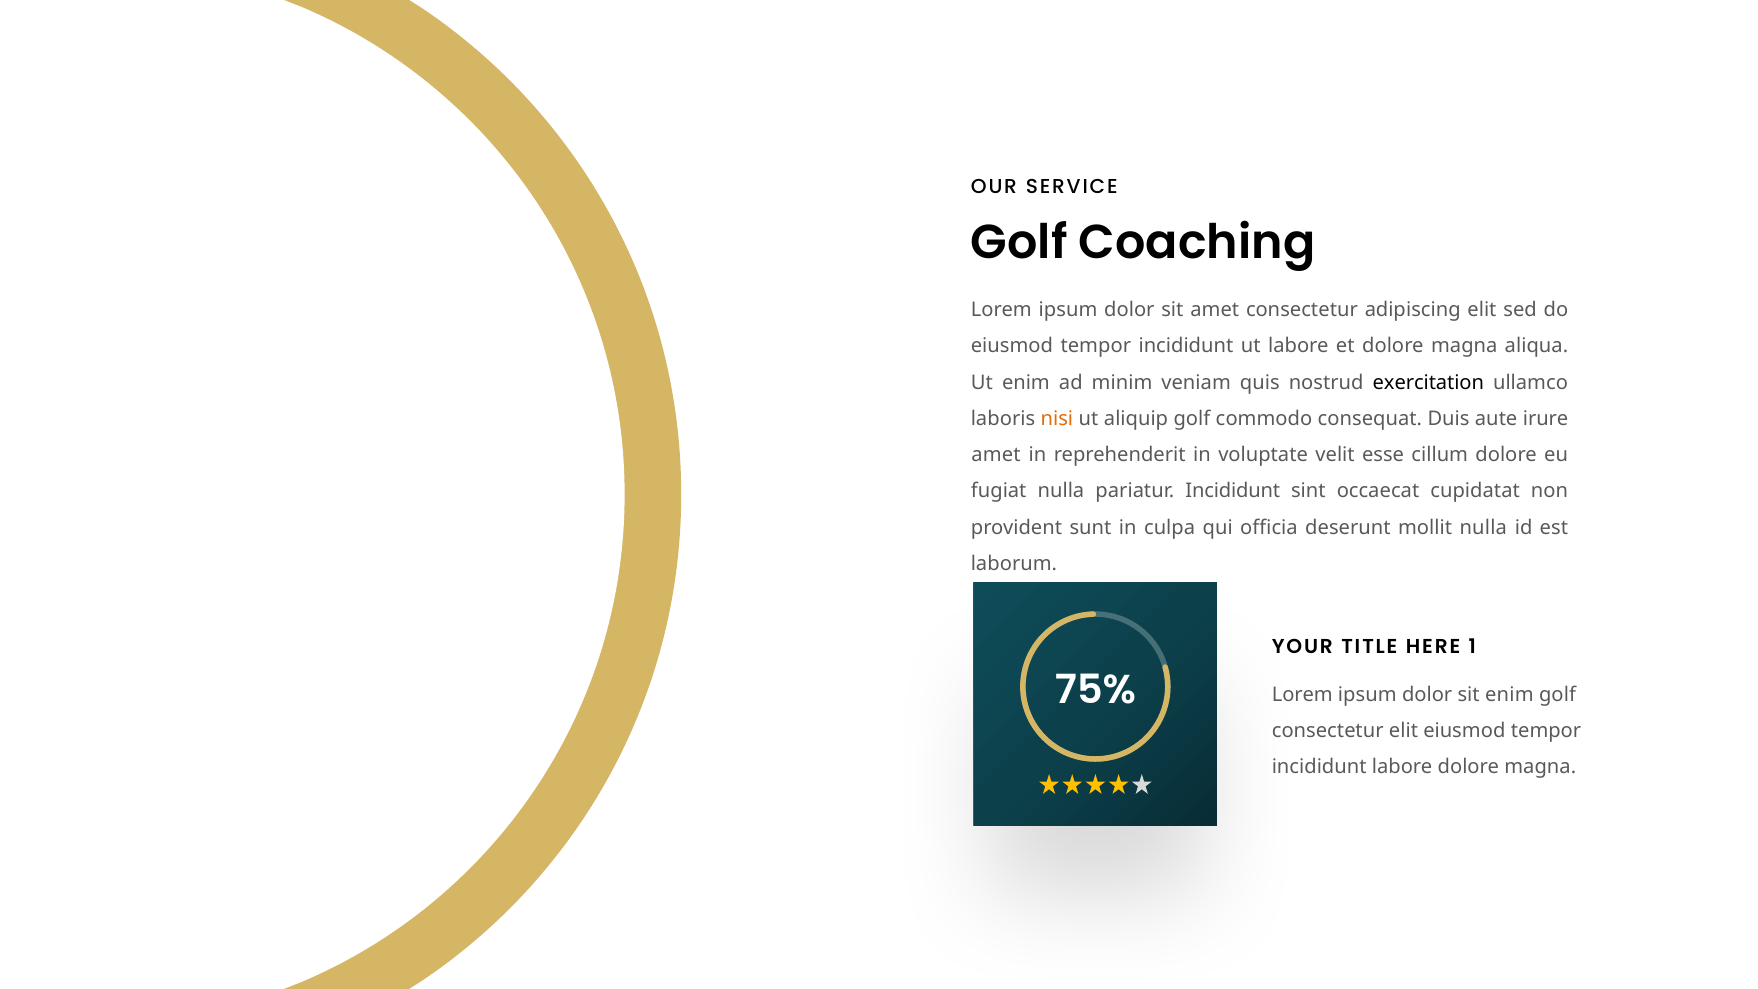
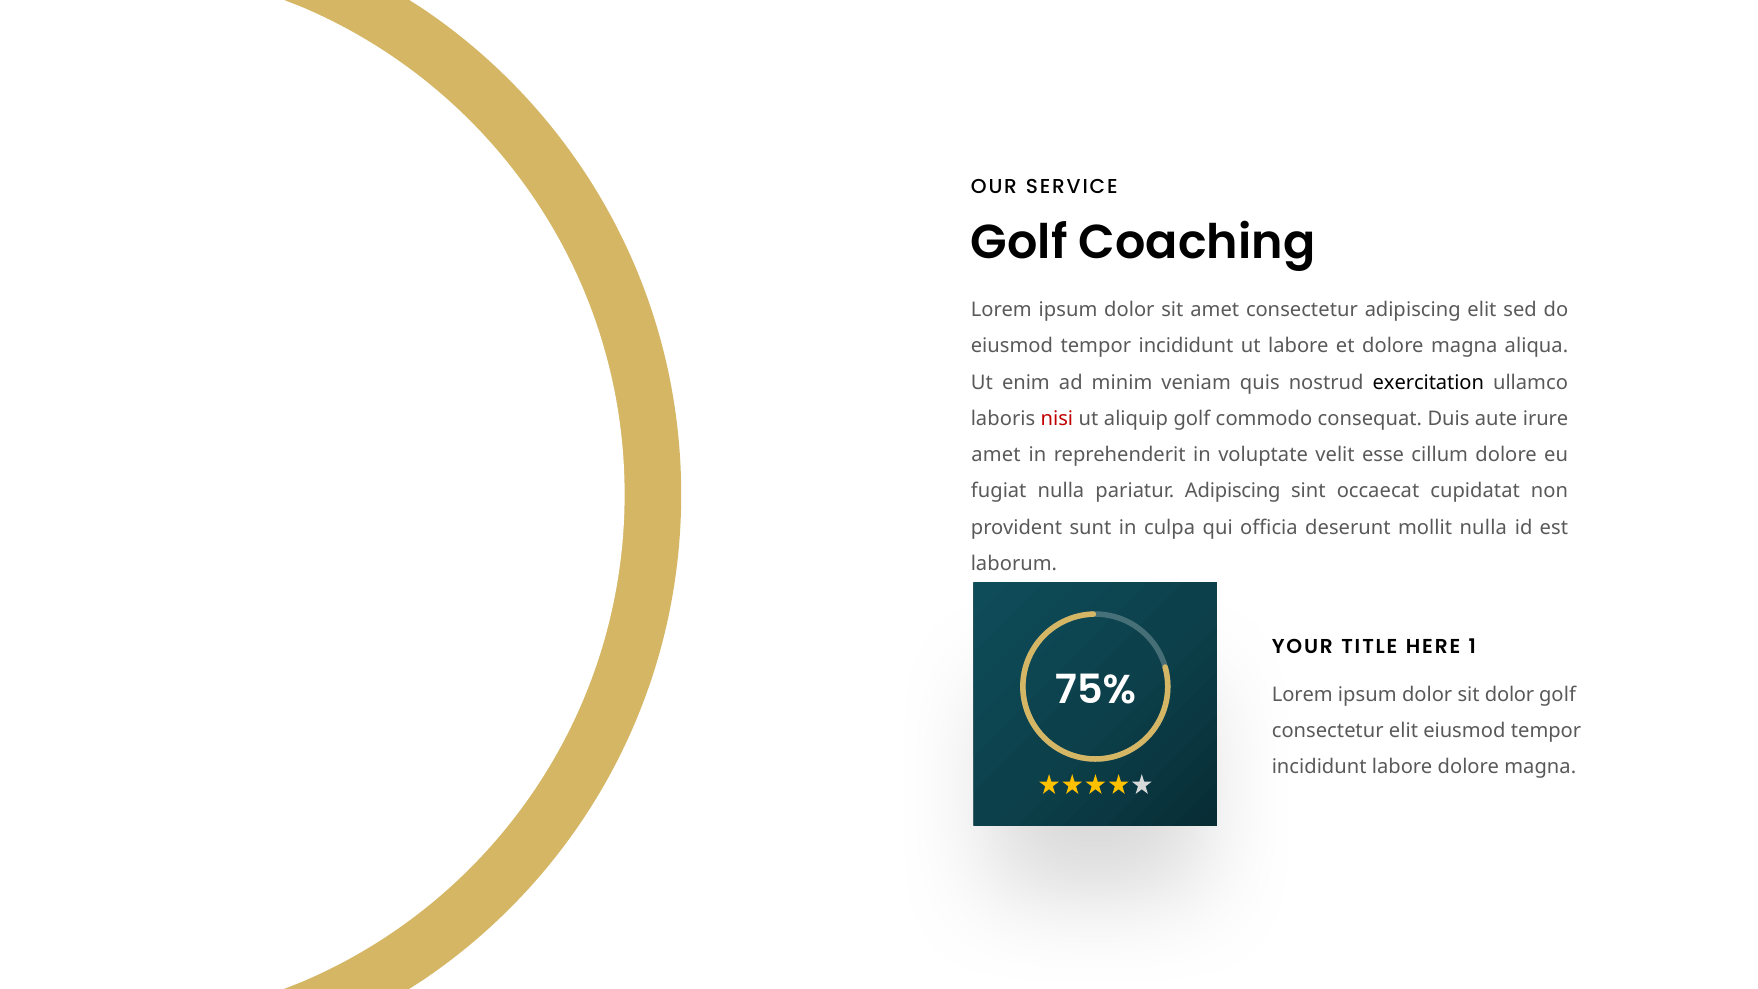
nisi colour: orange -> red (1057, 419)
pariatur Incididunt: Incididunt -> Adipiscing (1233, 491)
sit enim: enim -> dolor (1510, 694)
